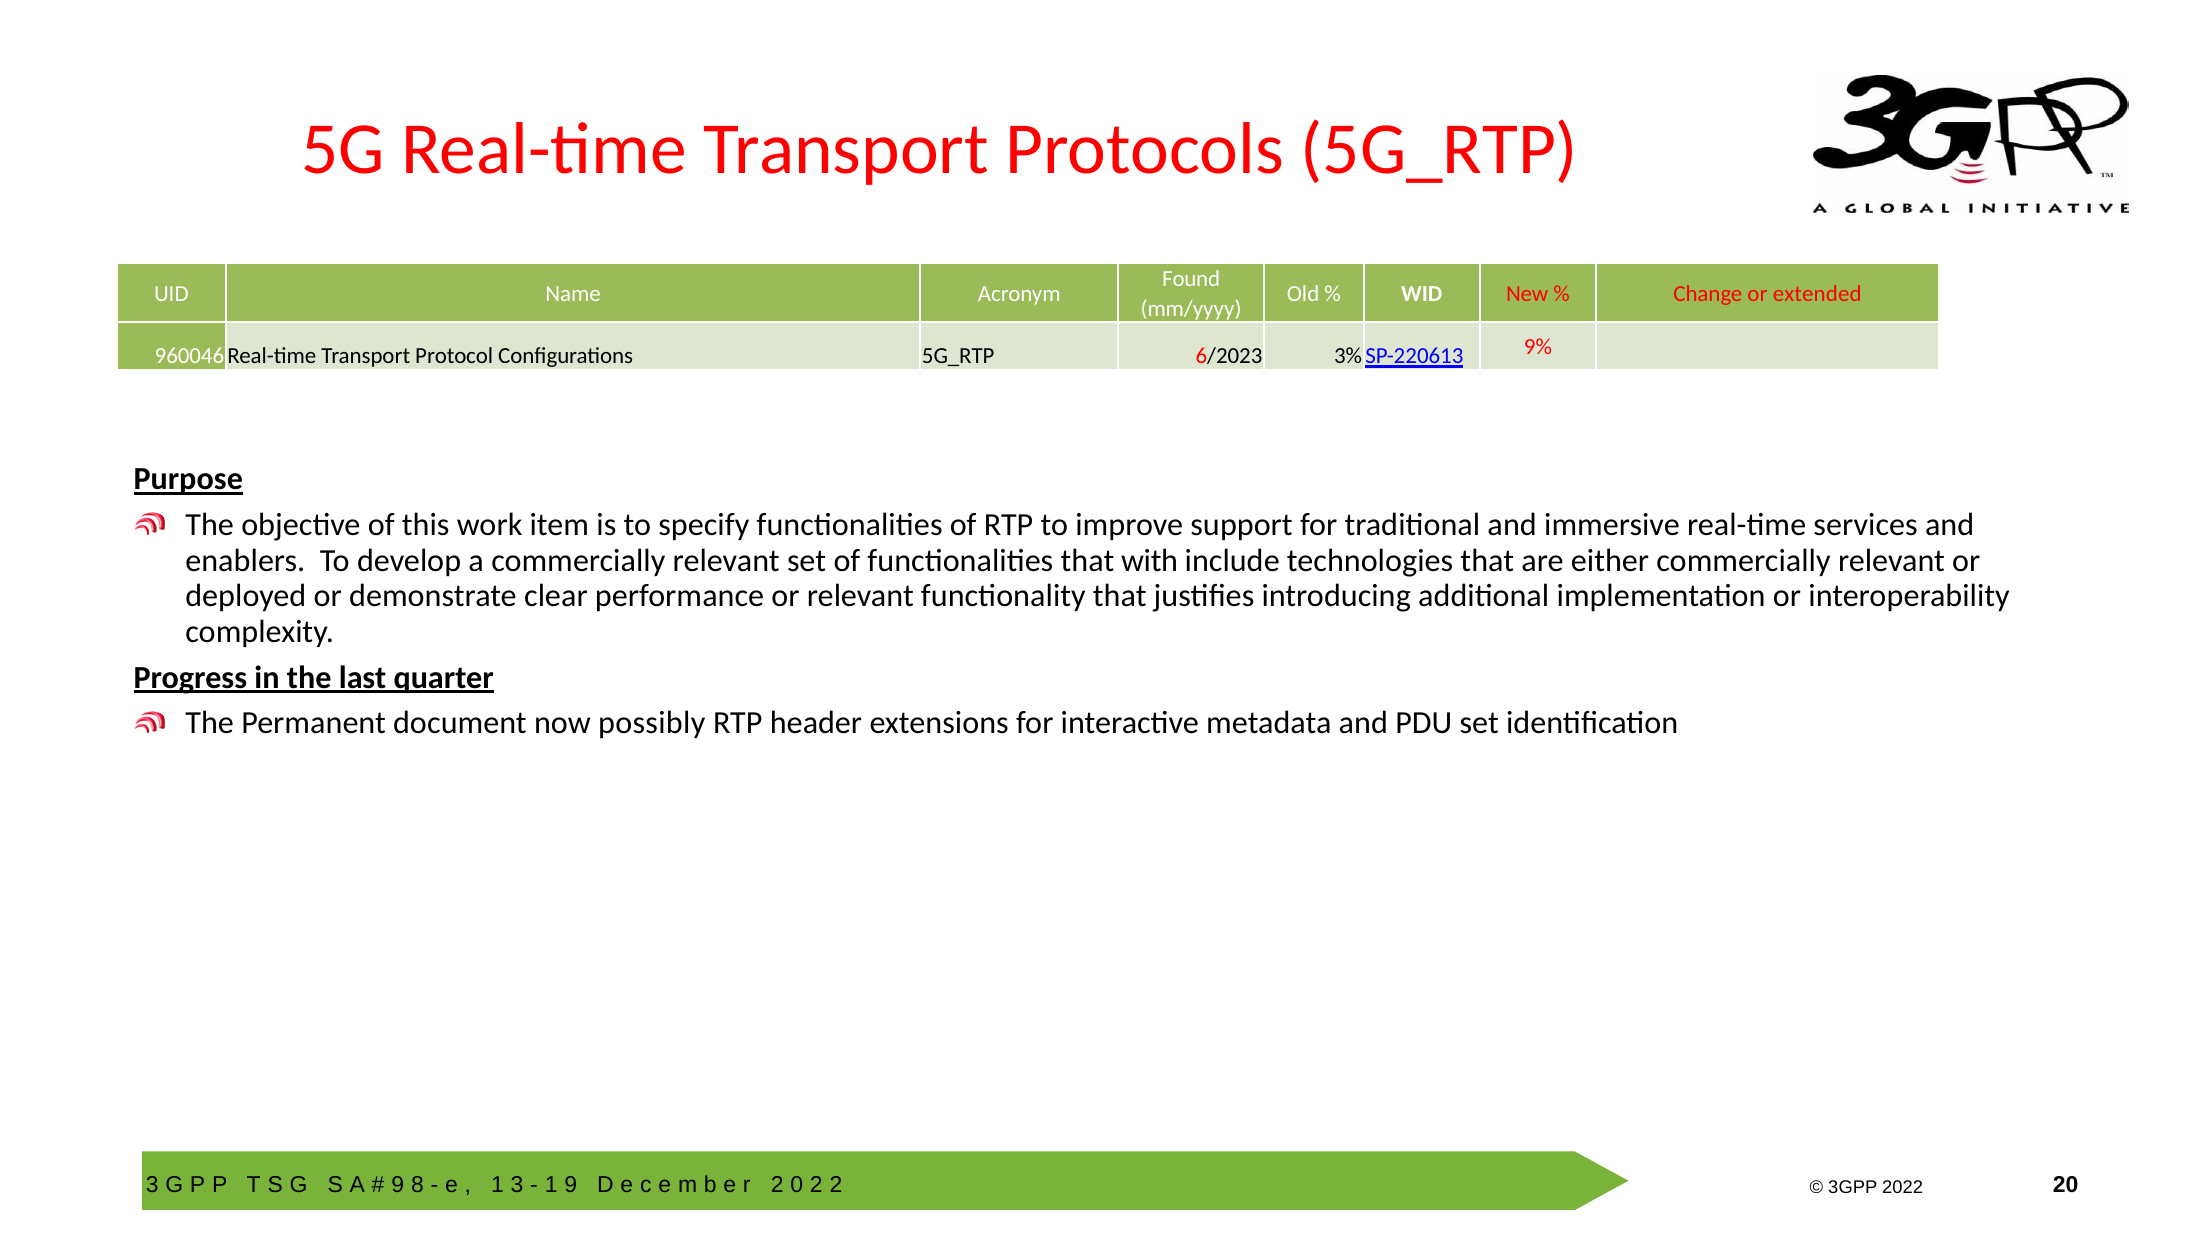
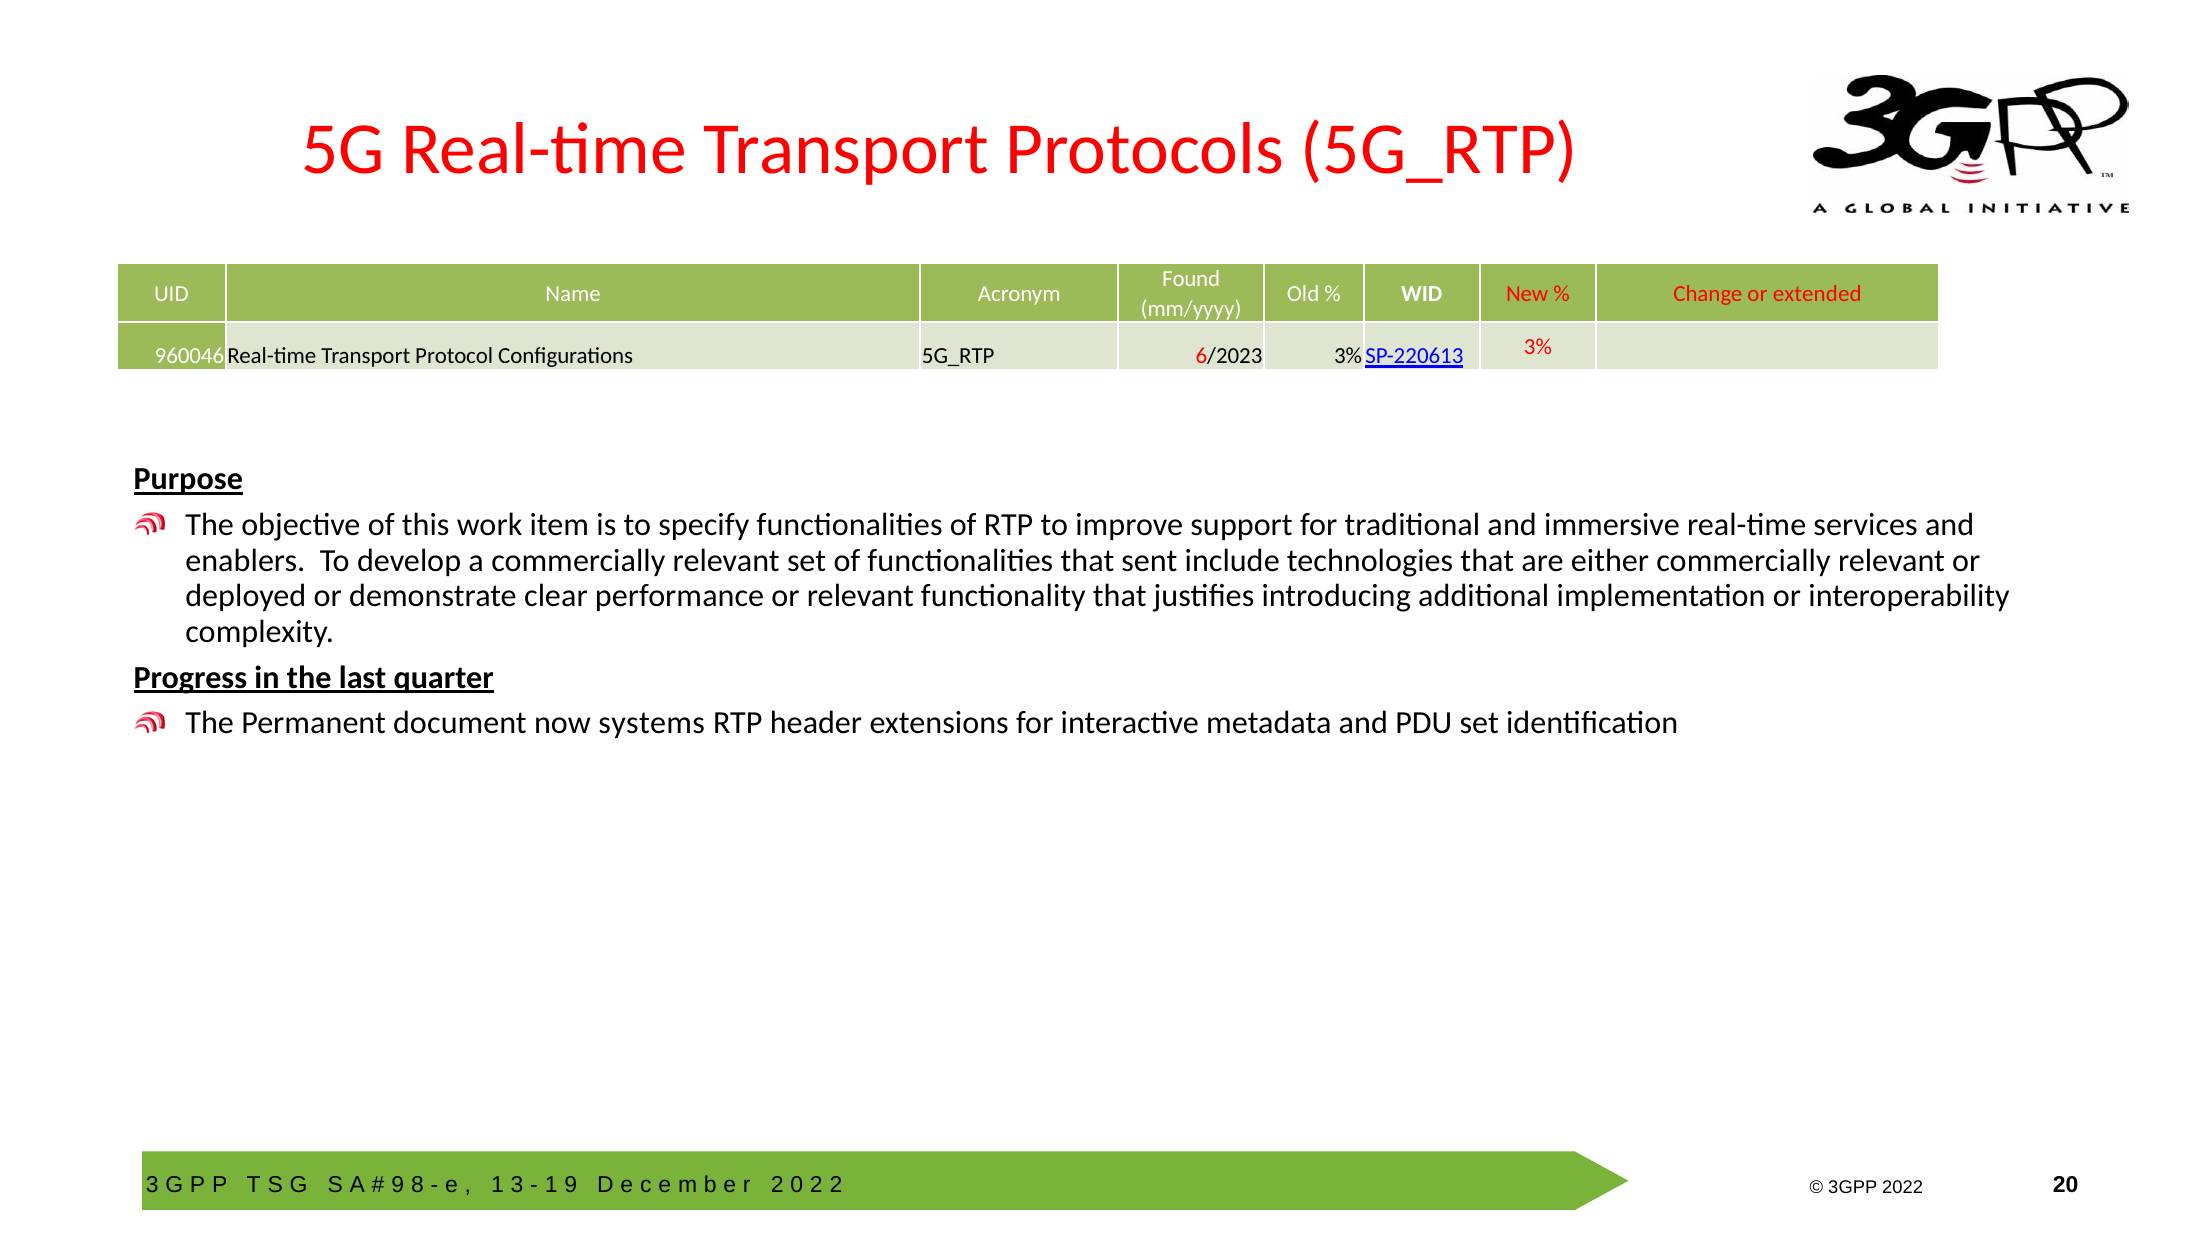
9%: 9% -> 3% (1538, 347)
with: with -> sent (1149, 561)
possibly: possibly -> systems (652, 723)
